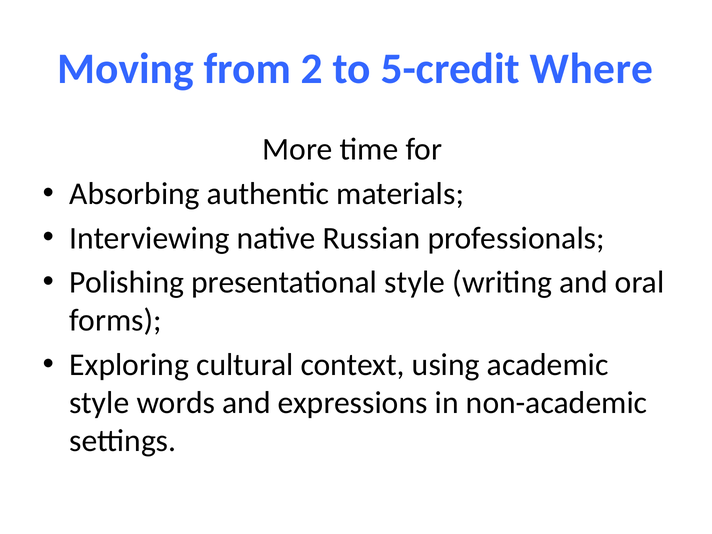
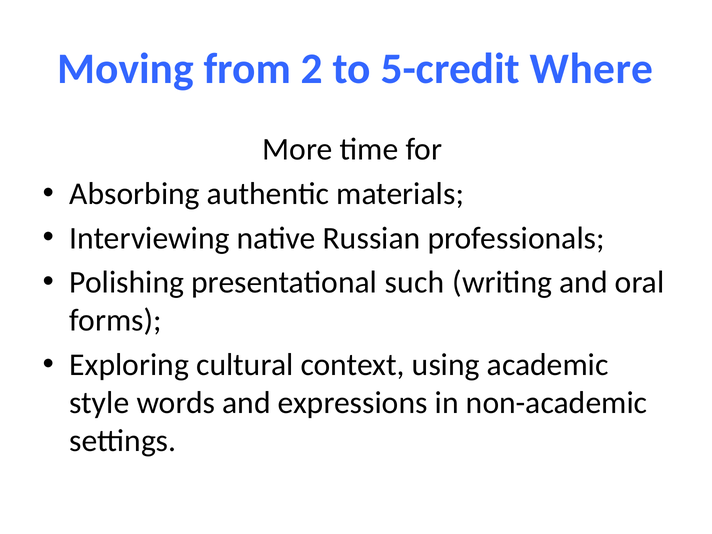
presentational style: style -> such (415, 282)
